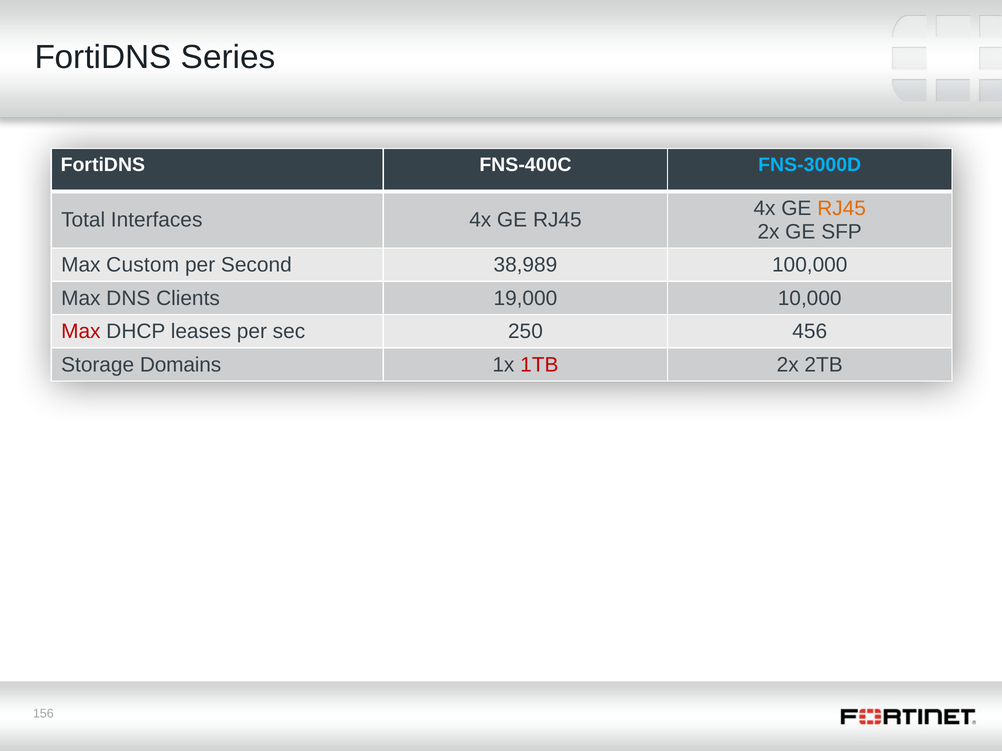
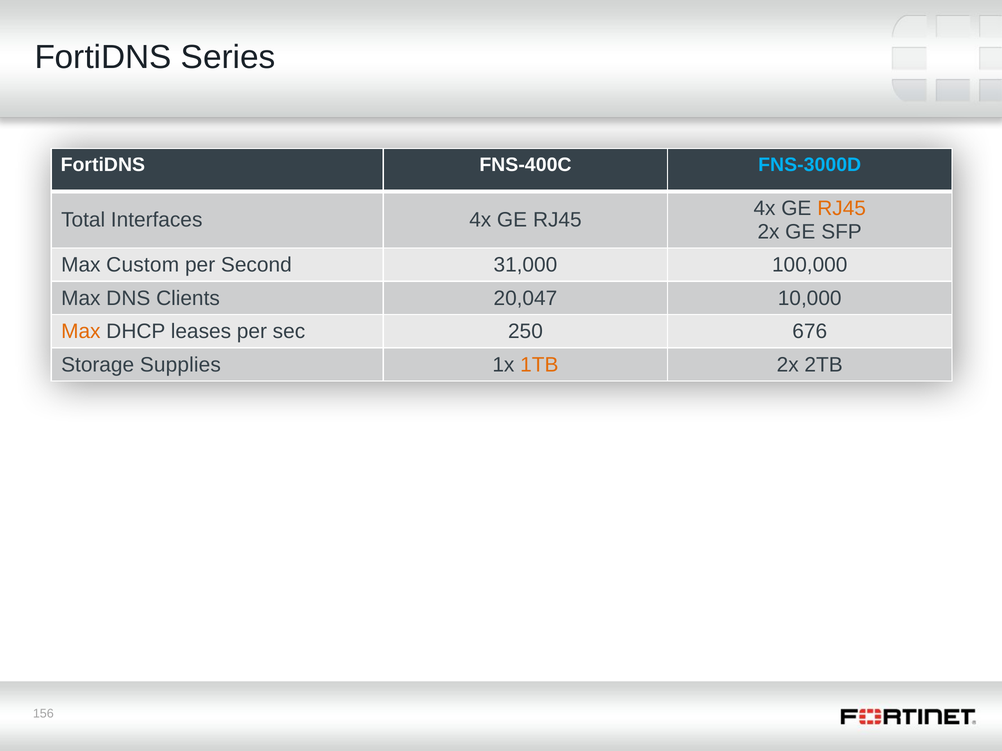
38,989: 38,989 -> 31,000 (525, 265)
19,000: 19,000 -> 20,047 (525, 298)
Max colour: red -> orange (81, 332)
456: 456 -> 676 (810, 332)
Domains: Domains -> Supplies (180, 365)
1TB colour: red -> orange (539, 365)
